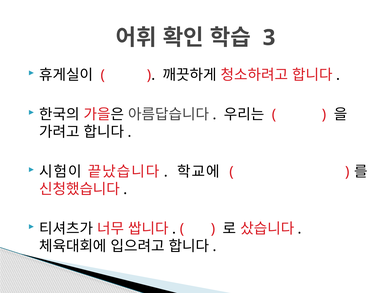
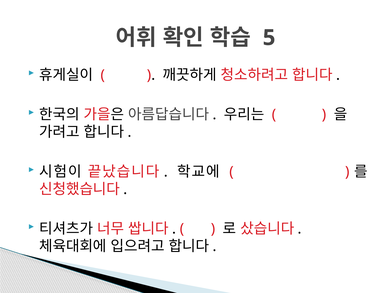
3: 3 -> 5 (269, 38)
